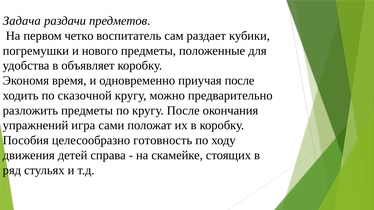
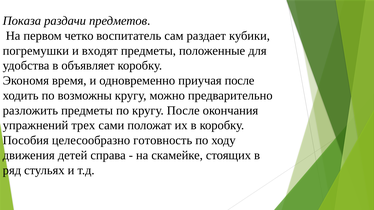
Задача: Задача -> Показа (22, 21)
нового: нового -> входят (100, 51)
сказочной: сказочной -> возможны (85, 96)
игра: игра -> трех (83, 126)
